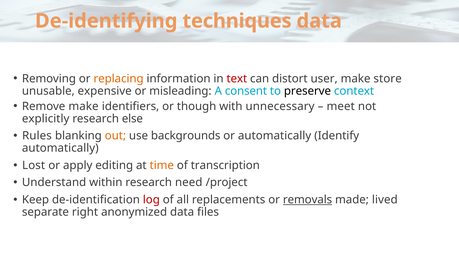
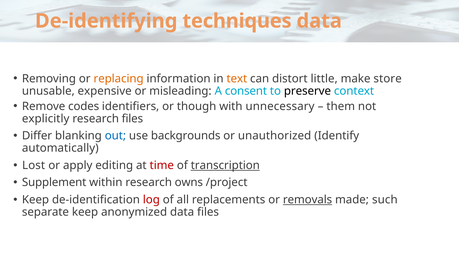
text colour: red -> orange (237, 79)
user: user -> little (324, 79)
Remove make: make -> codes (84, 106)
meet: meet -> them (341, 106)
research else: else -> files (132, 119)
Rules: Rules -> Differ (37, 136)
out colour: orange -> blue (115, 136)
or automatically: automatically -> unauthorized (275, 136)
time colour: orange -> red (162, 165)
transcription underline: none -> present (225, 165)
Understand: Understand -> Supplement (54, 183)
need: need -> owns (189, 183)
lived: lived -> such (385, 200)
separate right: right -> keep (85, 212)
